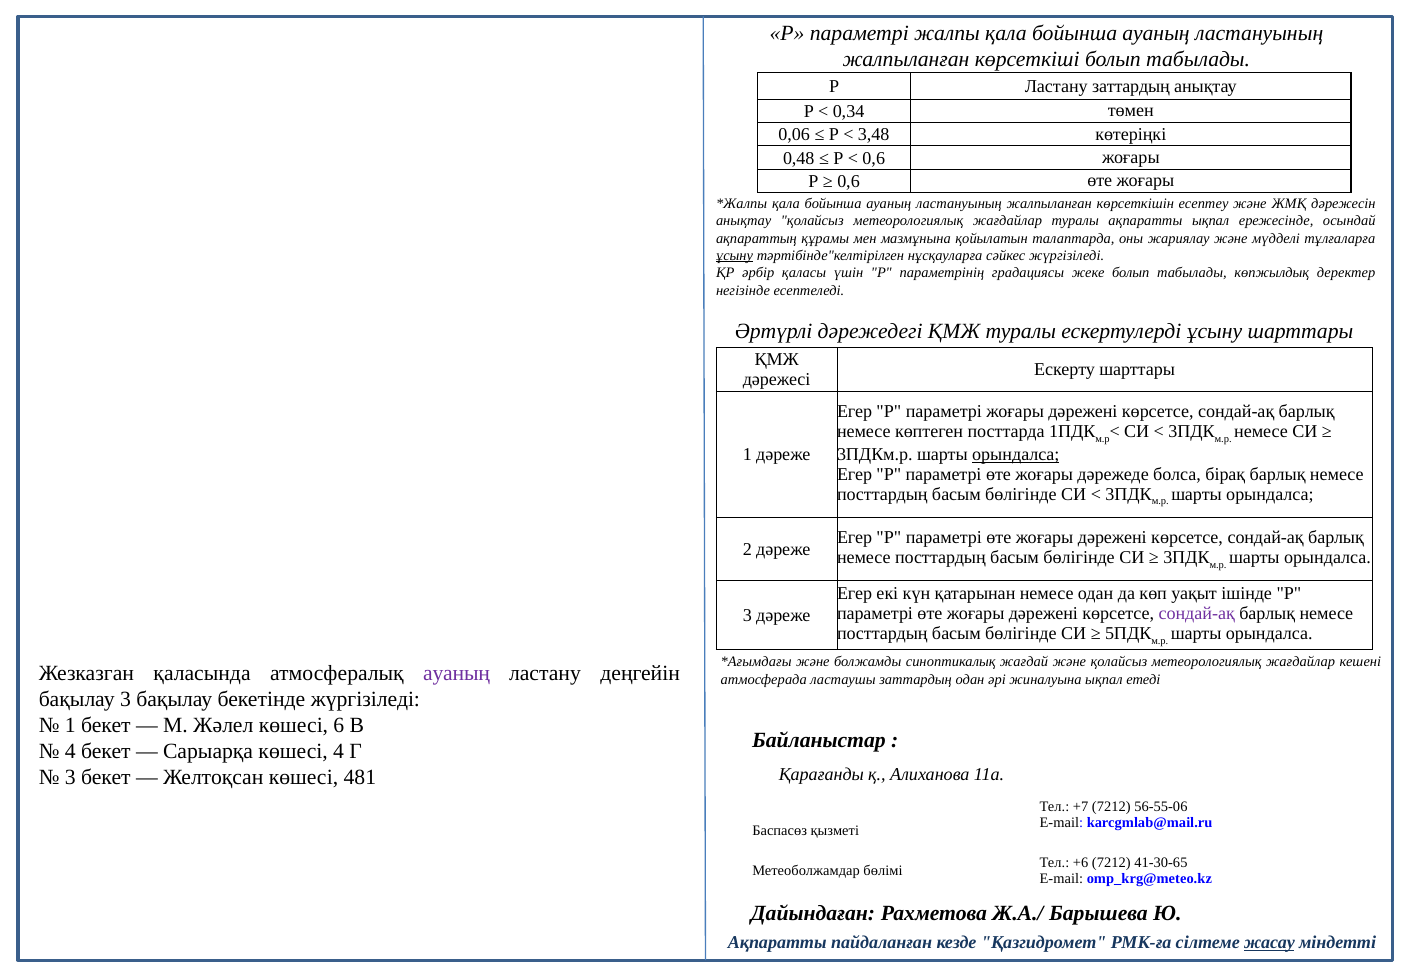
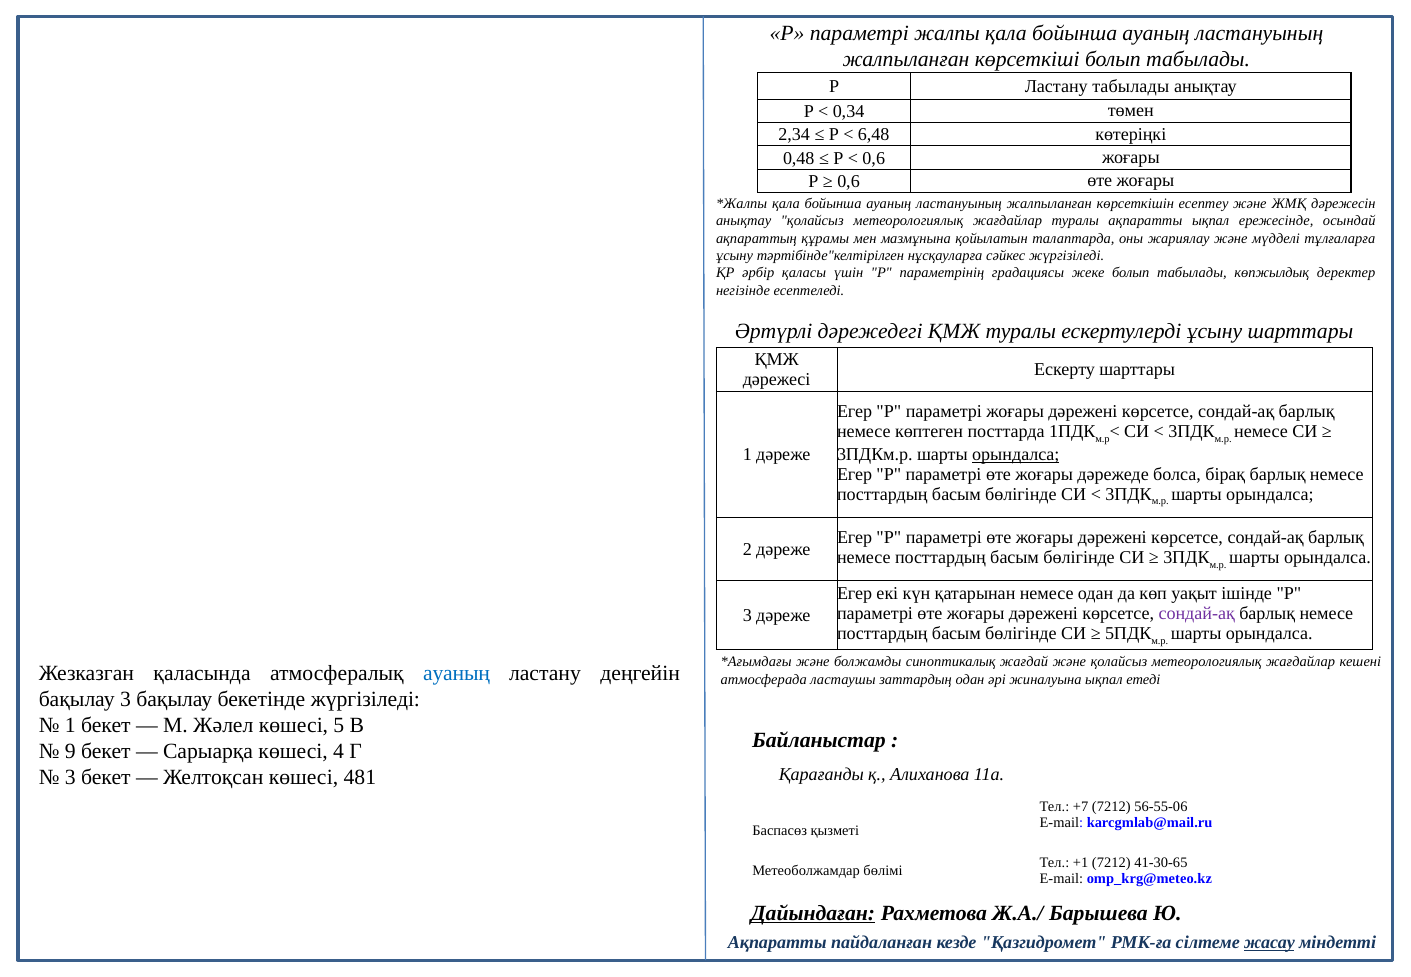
Ластану заттардың: заттардың -> табылады (1131, 86)
0,06: 0,06 -> 2,34 (794, 135)
3,48: 3,48 -> 6,48 (874, 135)
ұсыну underline: present -> none (735, 256)
ауаның colour: purple -> blue (457, 673)
6: 6 -> 5 (339, 725)
4: 4 -> 9 (70, 752)
+6: +6 -> +1 (1081, 863)
Дайындаған underline: none -> present (813, 913)
